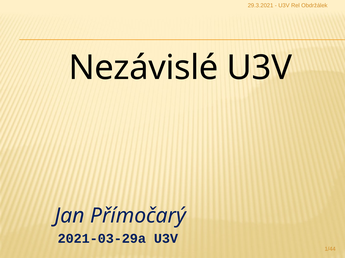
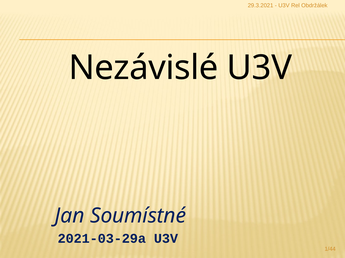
Přímočarý: Přímočarý -> Soumístné (138, 216)
